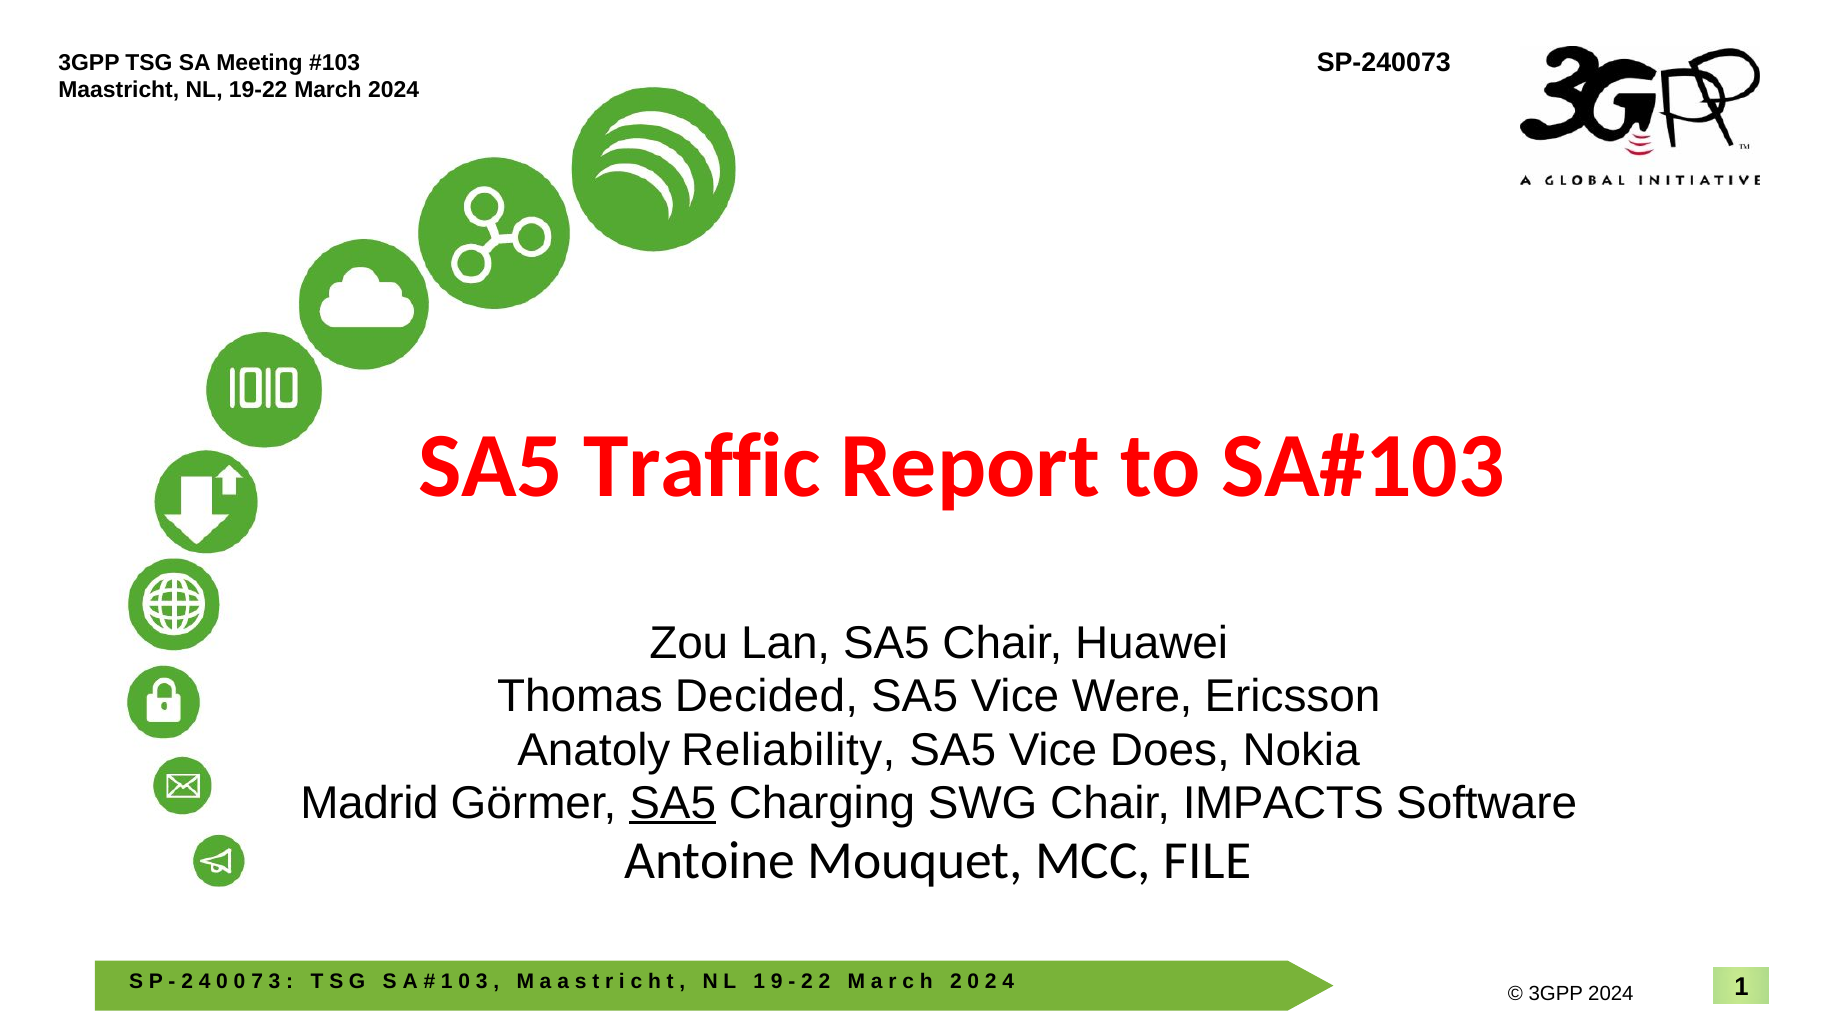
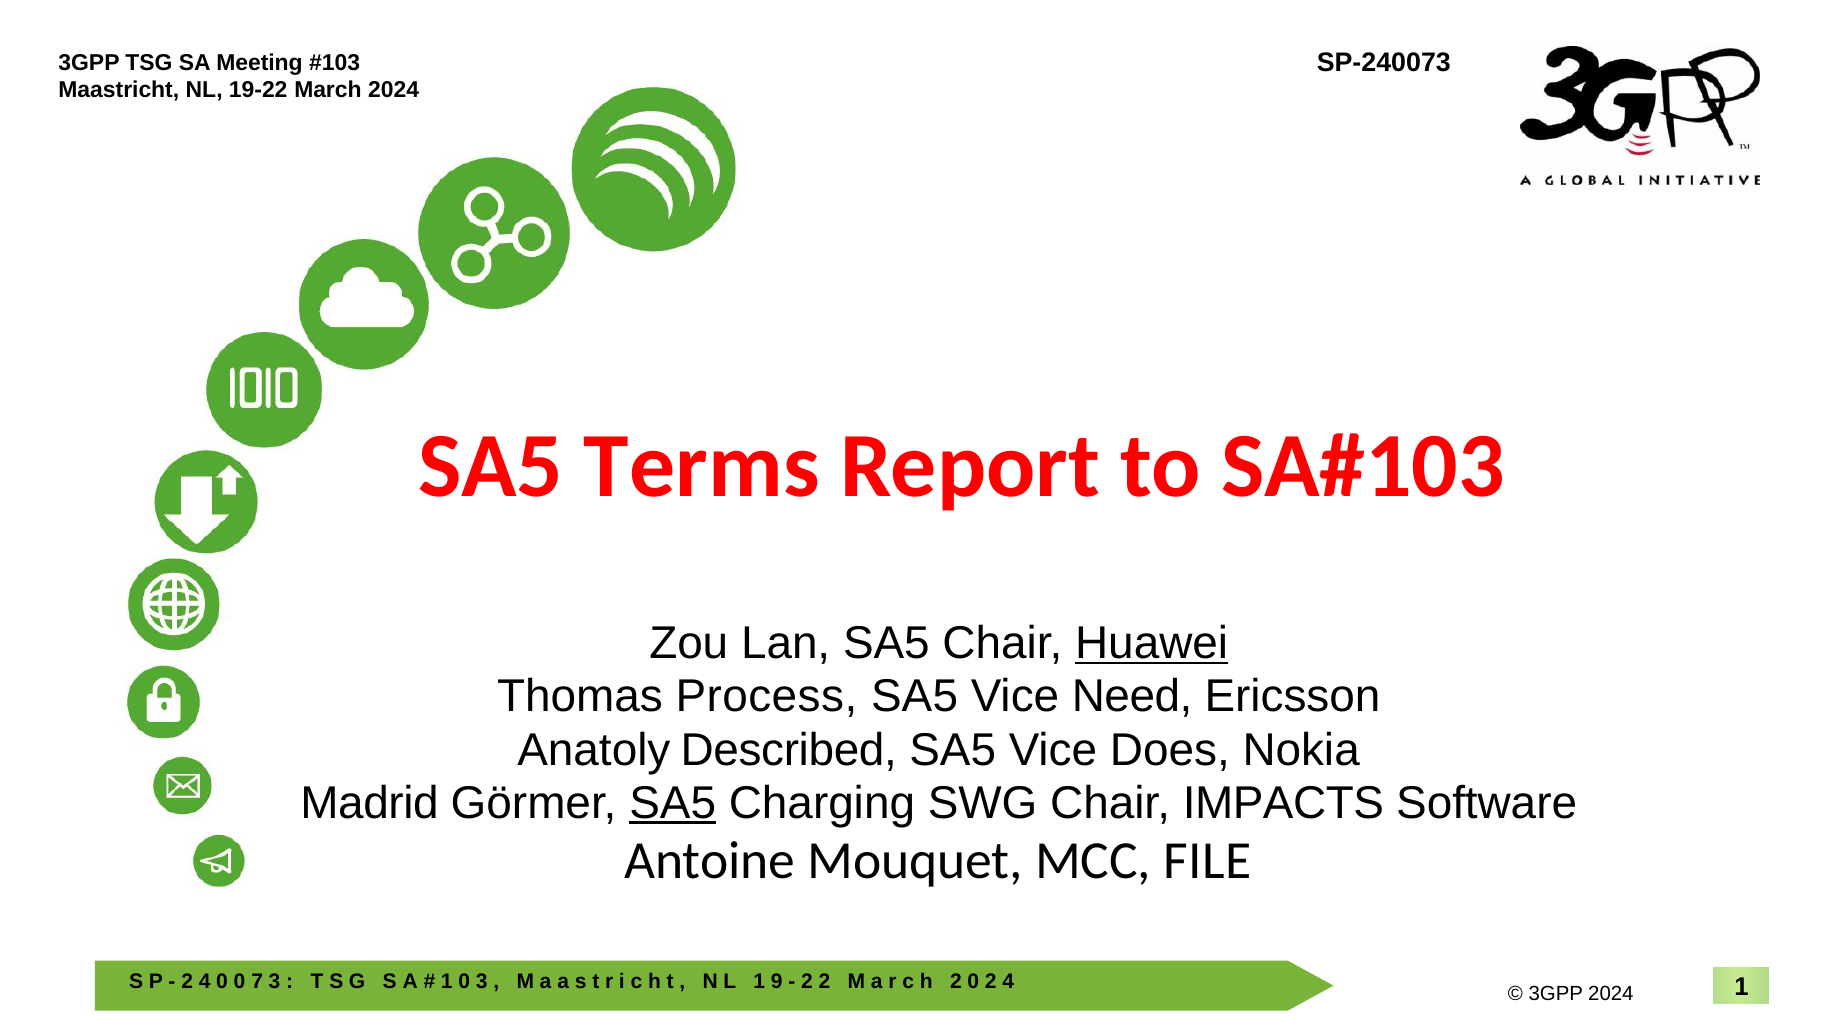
Traffic: Traffic -> Terms (702, 466)
Huawei underline: none -> present (1152, 643)
Decided: Decided -> Process (766, 696)
Were: Were -> Need (1132, 696)
Reliability: Reliability -> Described (789, 750)
